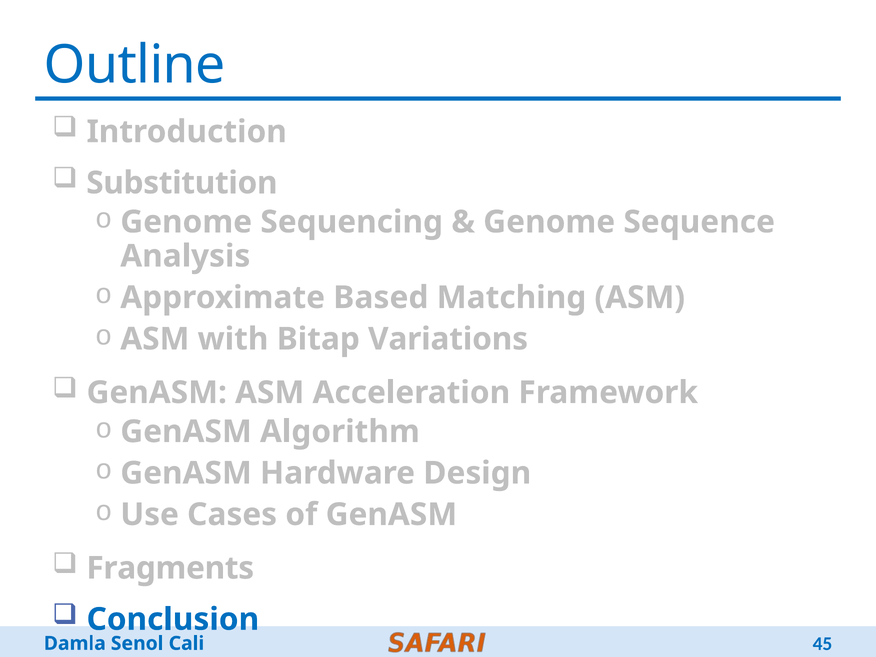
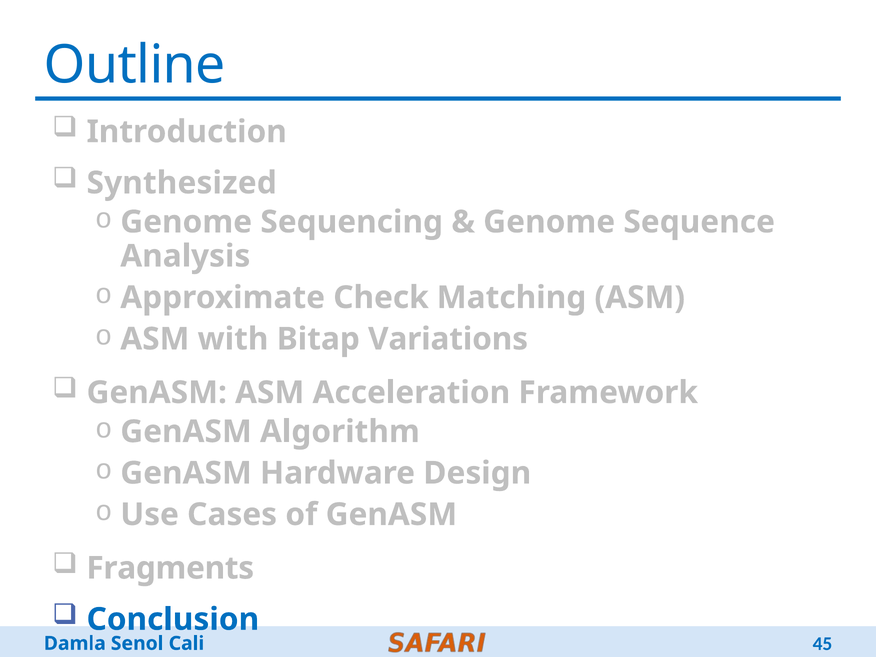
Substitution: Substitution -> Synthesized (182, 183)
Based: Based -> Check (381, 298)
